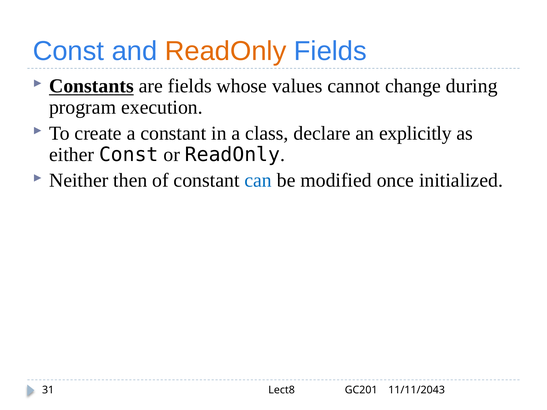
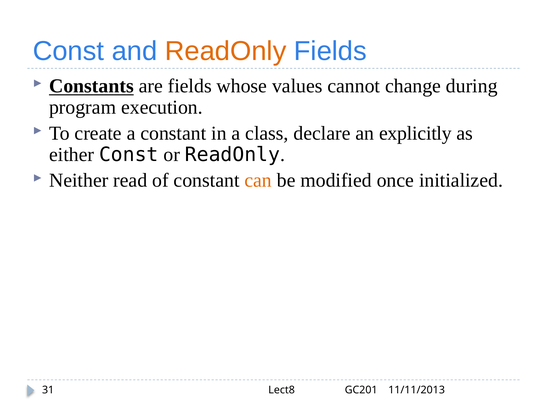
then: then -> read (130, 181)
can colour: blue -> orange (258, 181)
11/11/2043: 11/11/2043 -> 11/11/2013 (417, 390)
